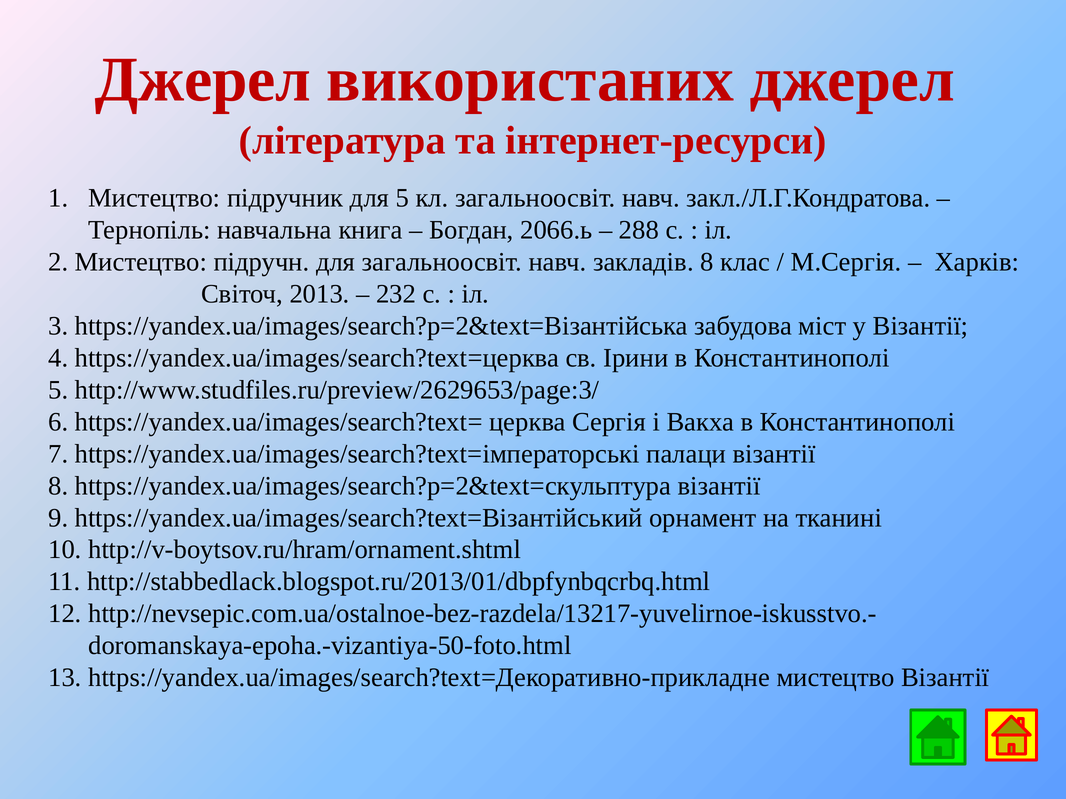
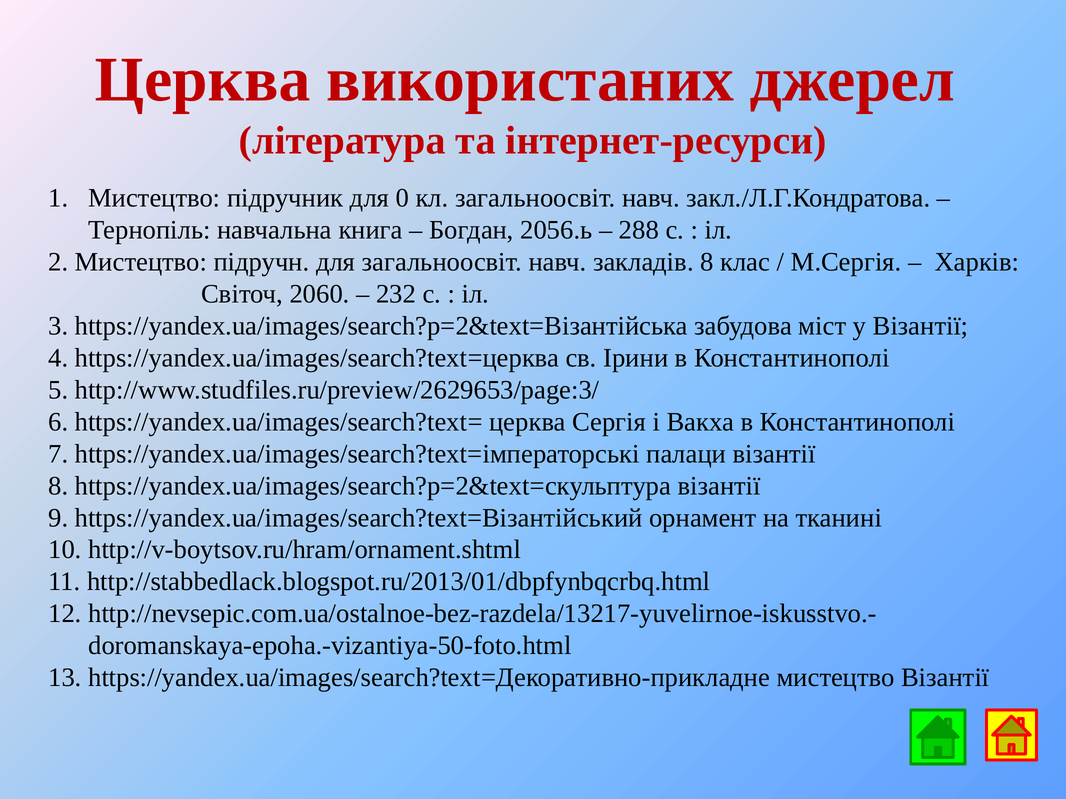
Джерел: Джерел -> Церква (203, 80)
для 5: 5 -> 0 (402, 198)
2066.ь: 2066.ь -> 2056.ь (556, 230)
2013: 2013 -> 2060 (320, 294)
